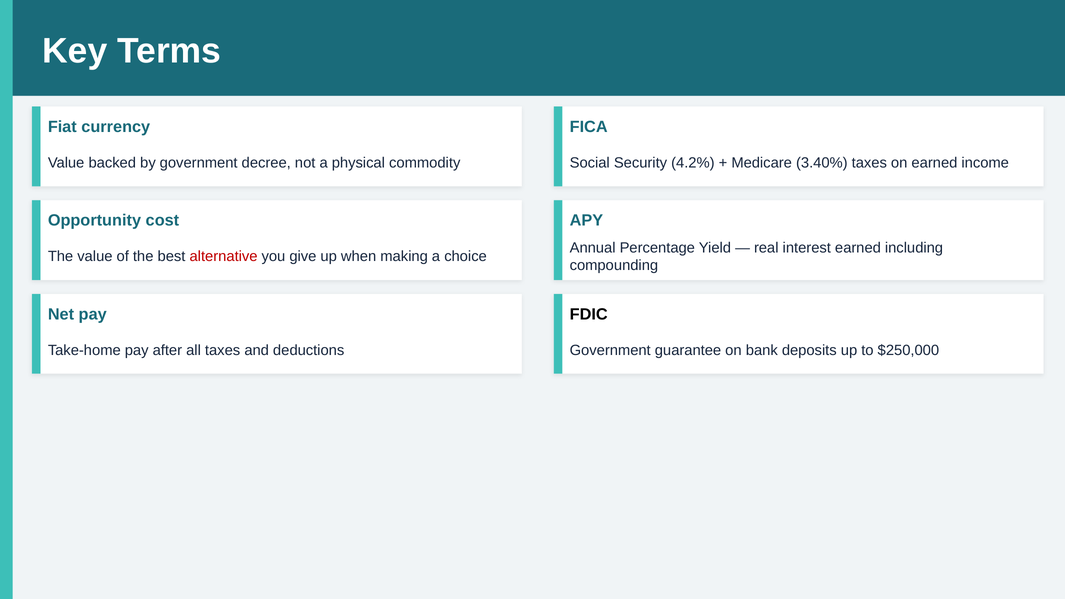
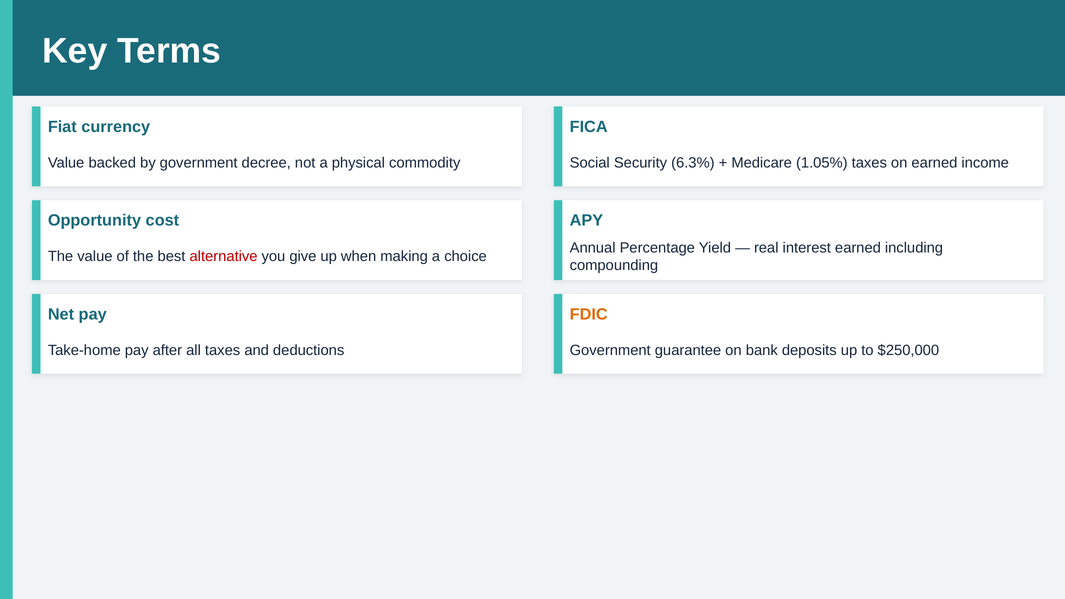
4.2%: 4.2% -> 6.3% (693, 163)
3.40%: 3.40% -> 1.05% (822, 163)
FDIC colour: black -> orange (589, 314)
